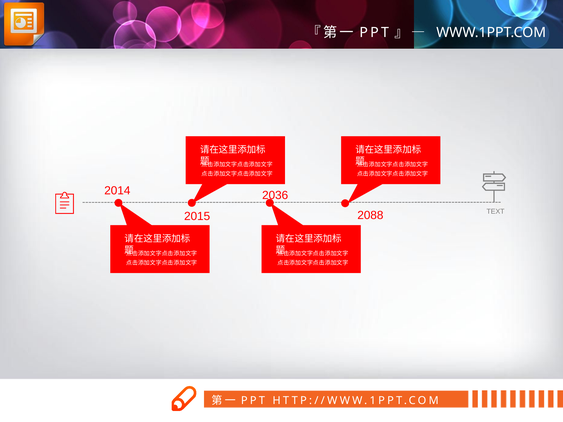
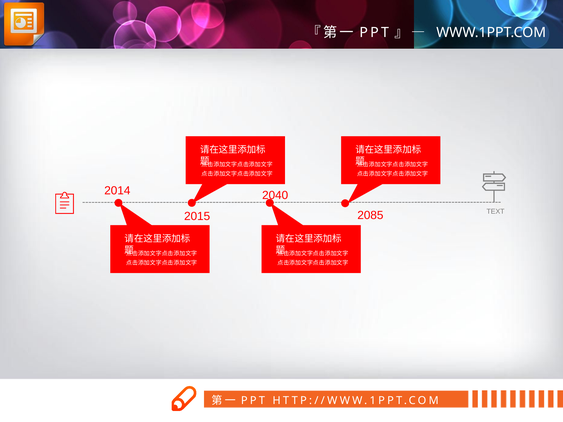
2036: 2036 -> 2040 (275, 195)
2088: 2088 -> 2085 (370, 216)
